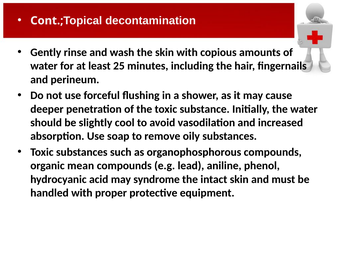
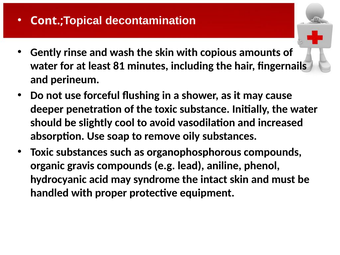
25: 25 -> 81 (119, 66)
mean: mean -> gravis (81, 166)
